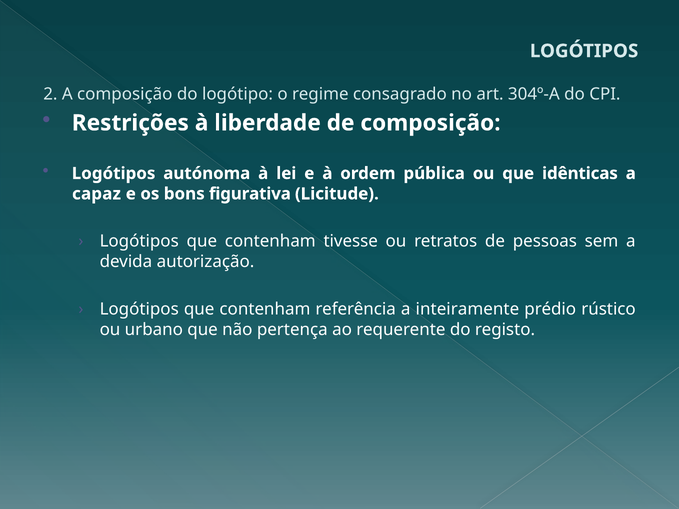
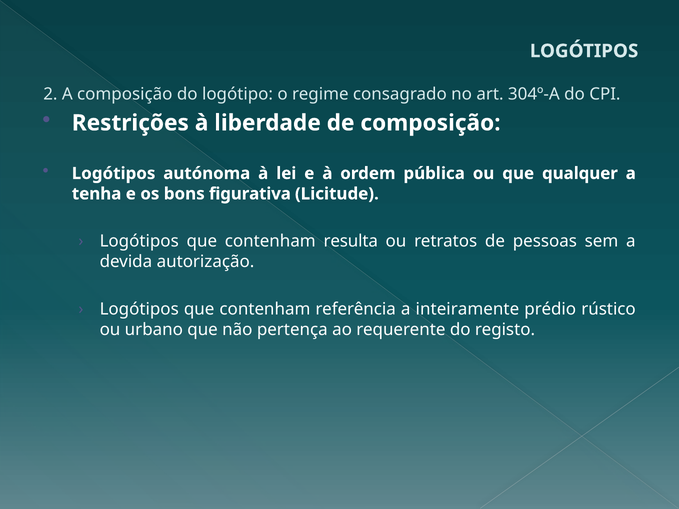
idênticas: idênticas -> qualquer (580, 174)
capaz: capaz -> tenha (97, 194)
tivesse: tivesse -> resulta (351, 241)
